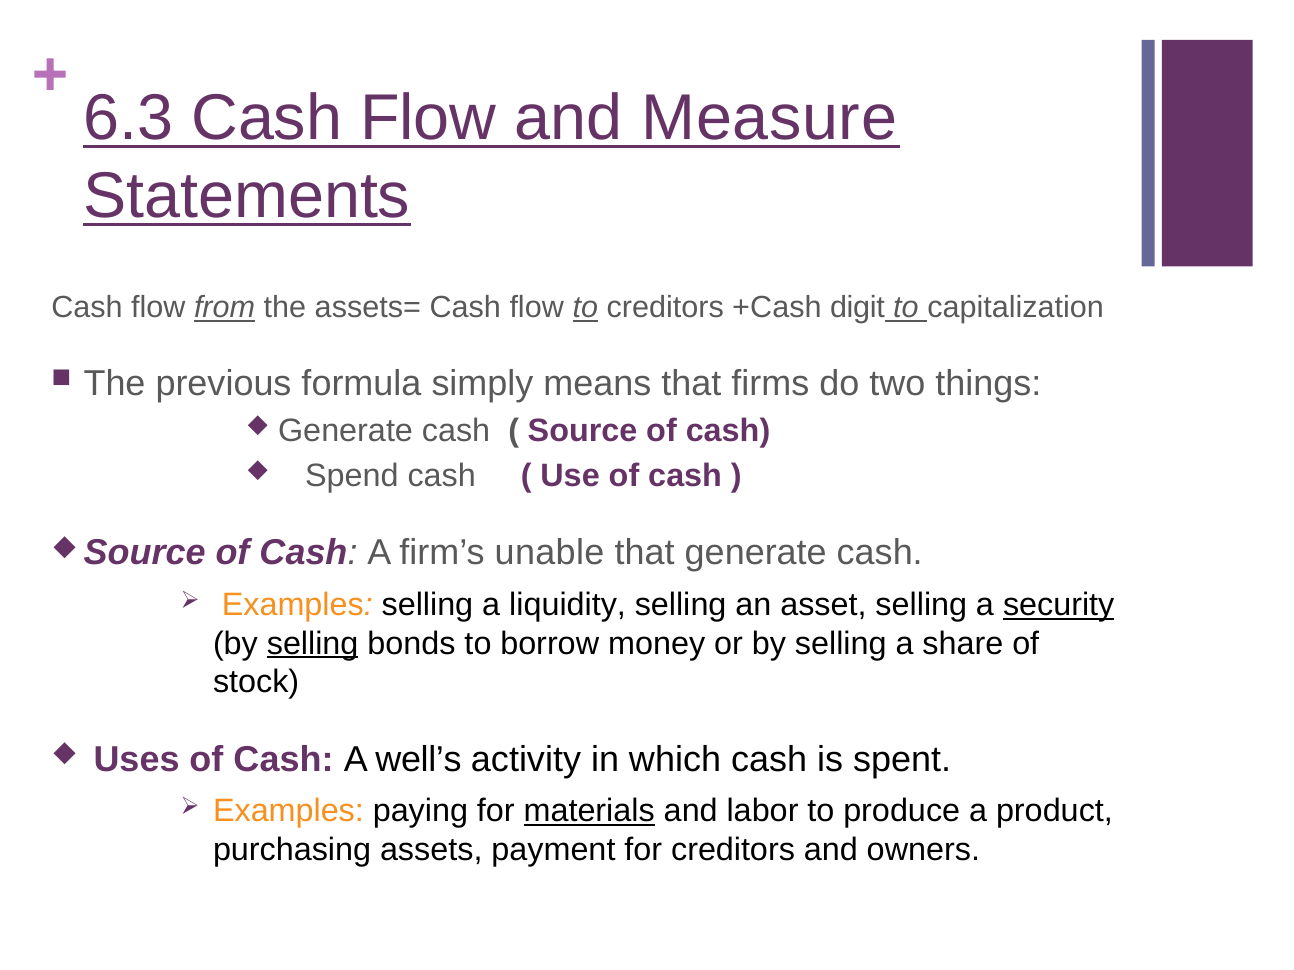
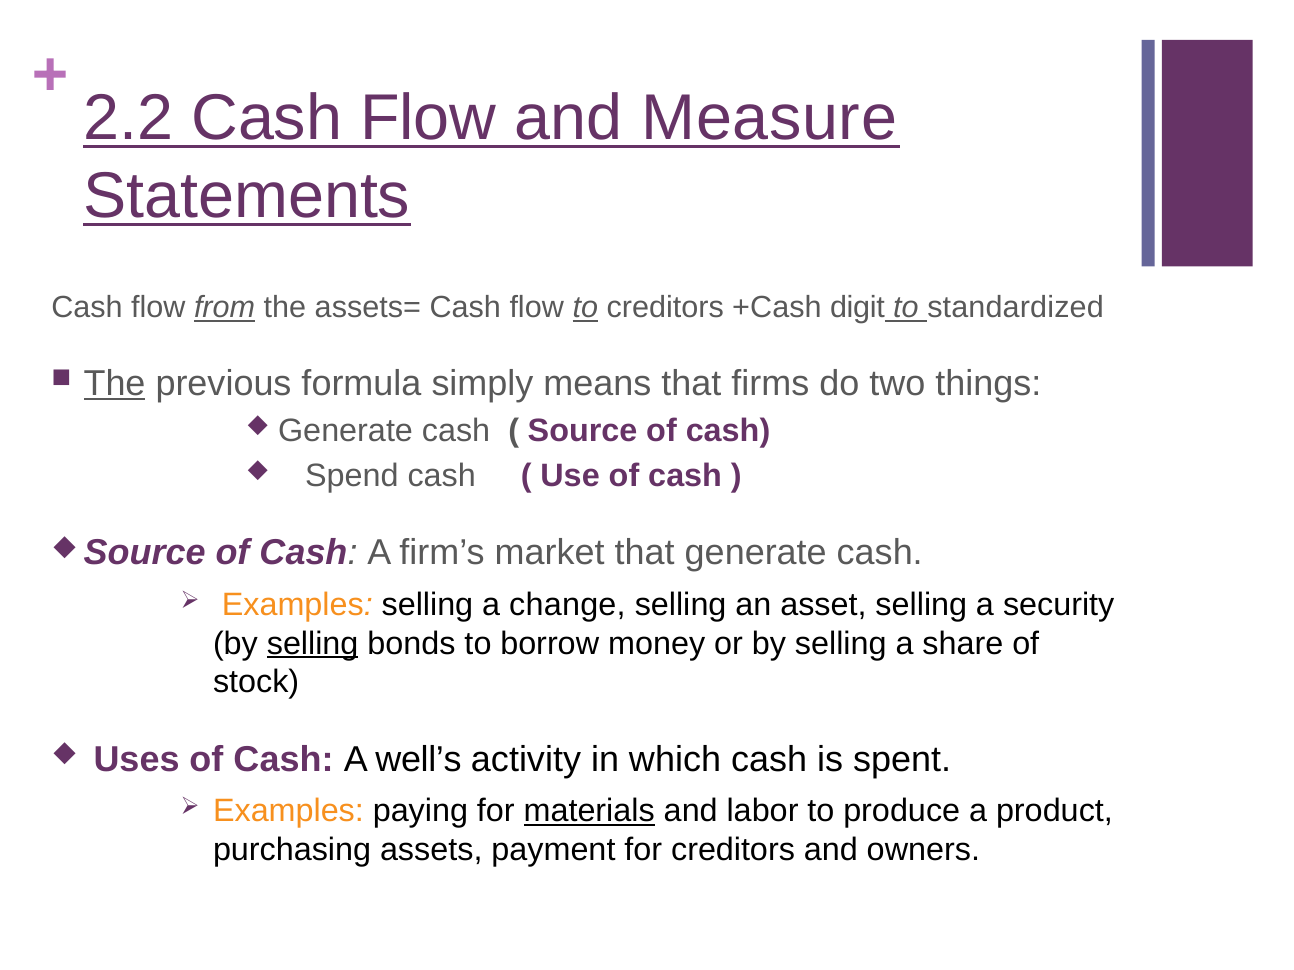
6.3: 6.3 -> 2.2 (128, 118)
capitalization: capitalization -> standardized (1016, 307)
The underline: none -> present (115, 384)
unable: unable -> market (550, 553)
liquidity: liquidity -> change (567, 605)
security underline: present -> none (1059, 605)
